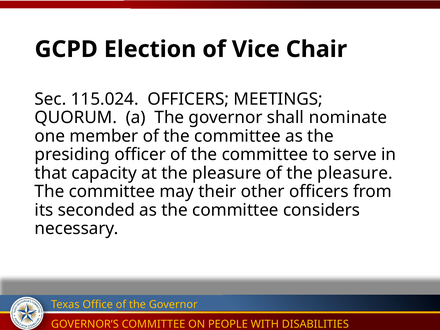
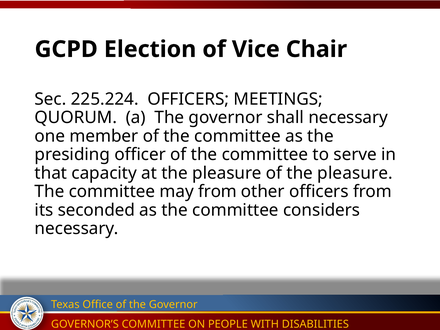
115.024: 115.024 -> 225.224 (105, 99)
shall nominate: nominate -> necessary (348, 118)
may their: their -> from (217, 192)
